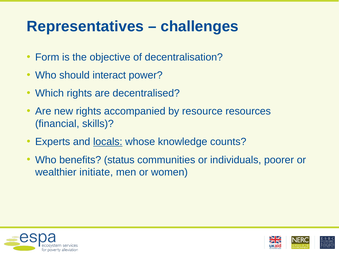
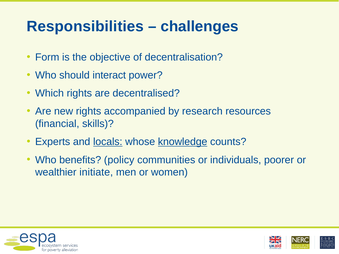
Representatives: Representatives -> Responsibilities (85, 26)
resource: resource -> research (202, 111)
knowledge underline: none -> present (183, 142)
status: status -> policy (119, 160)
